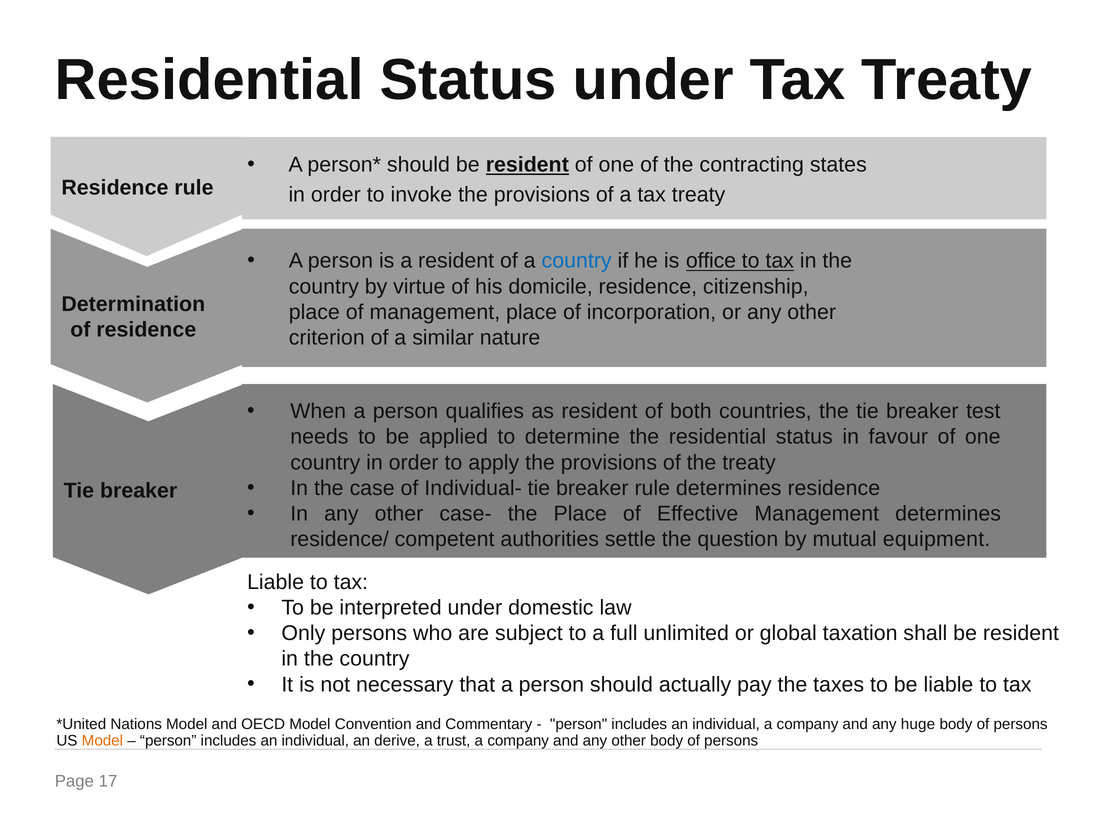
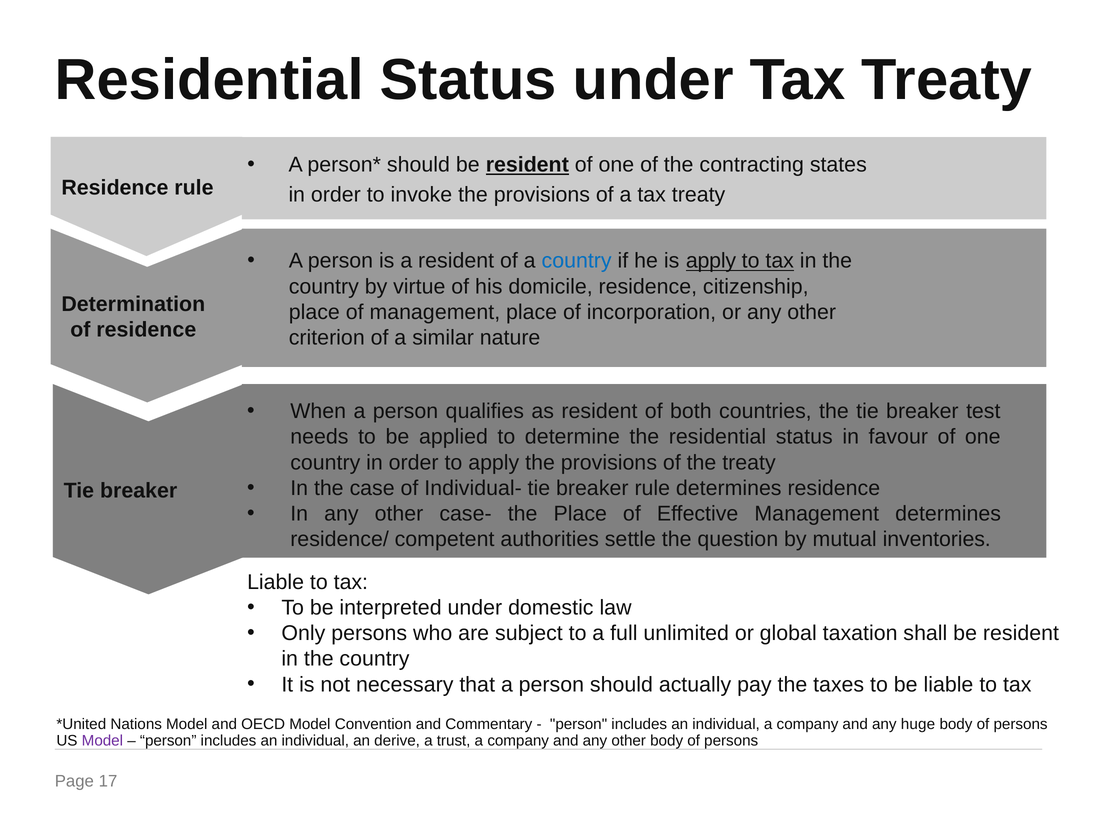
is office: office -> apply (711, 261)
equipment: equipment -> inventories (937, 539)
Model colour: orange -> purple (102, 740)
